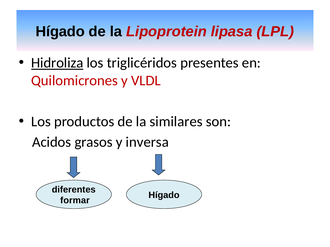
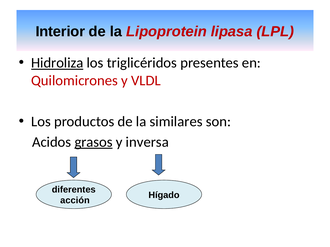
Hígado: Hígado -> Interior (60, 32)
grasos underline: none -> present (94, 142)
formar: formar -> acción (75, 201)
